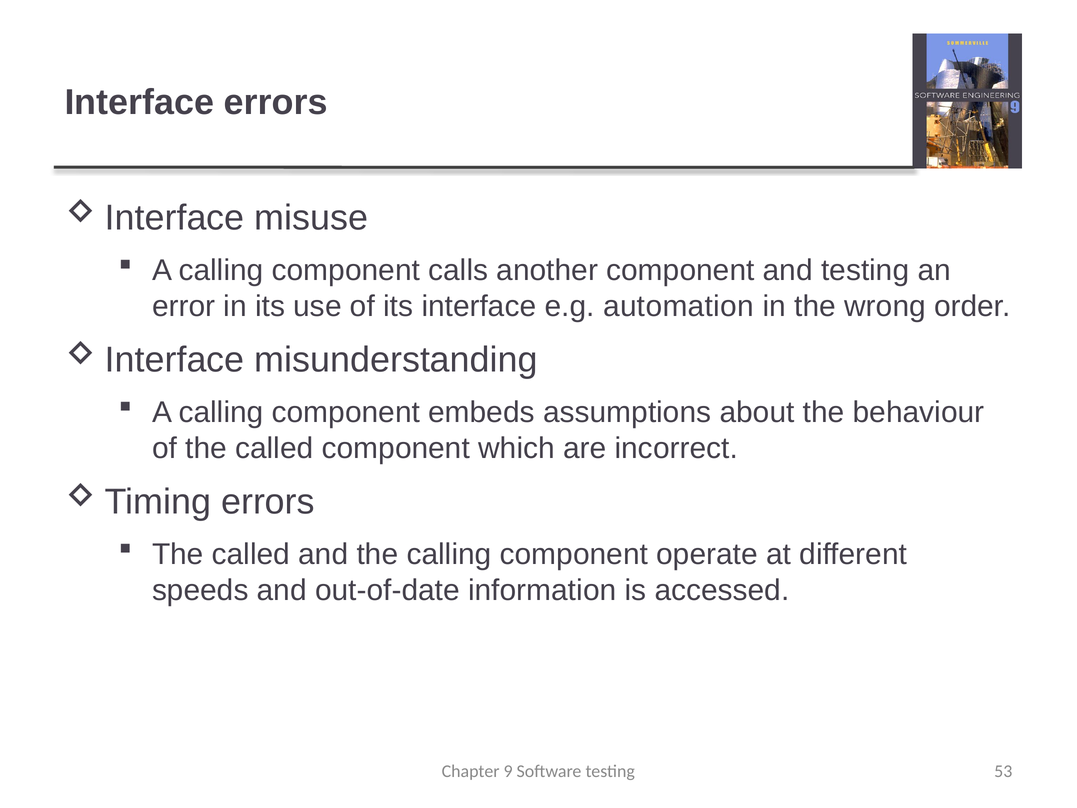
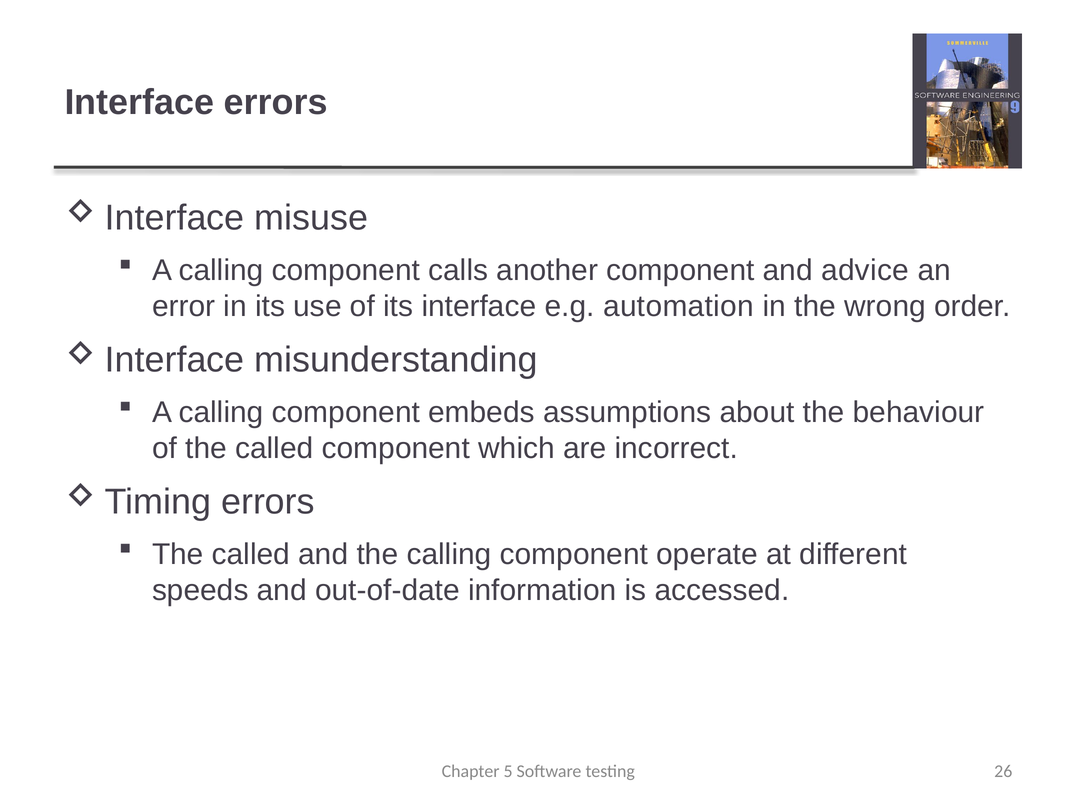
and testing: testing -> advice (865, 270)
9: 9 -> 5 (508, 771)
53: 53 -> 26 (1003, 771)
